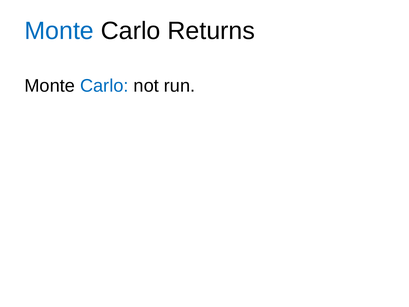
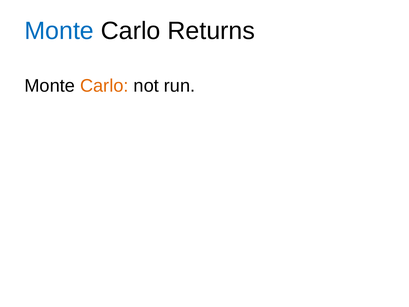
Carlo colour: blue -> orange (104, 86)
